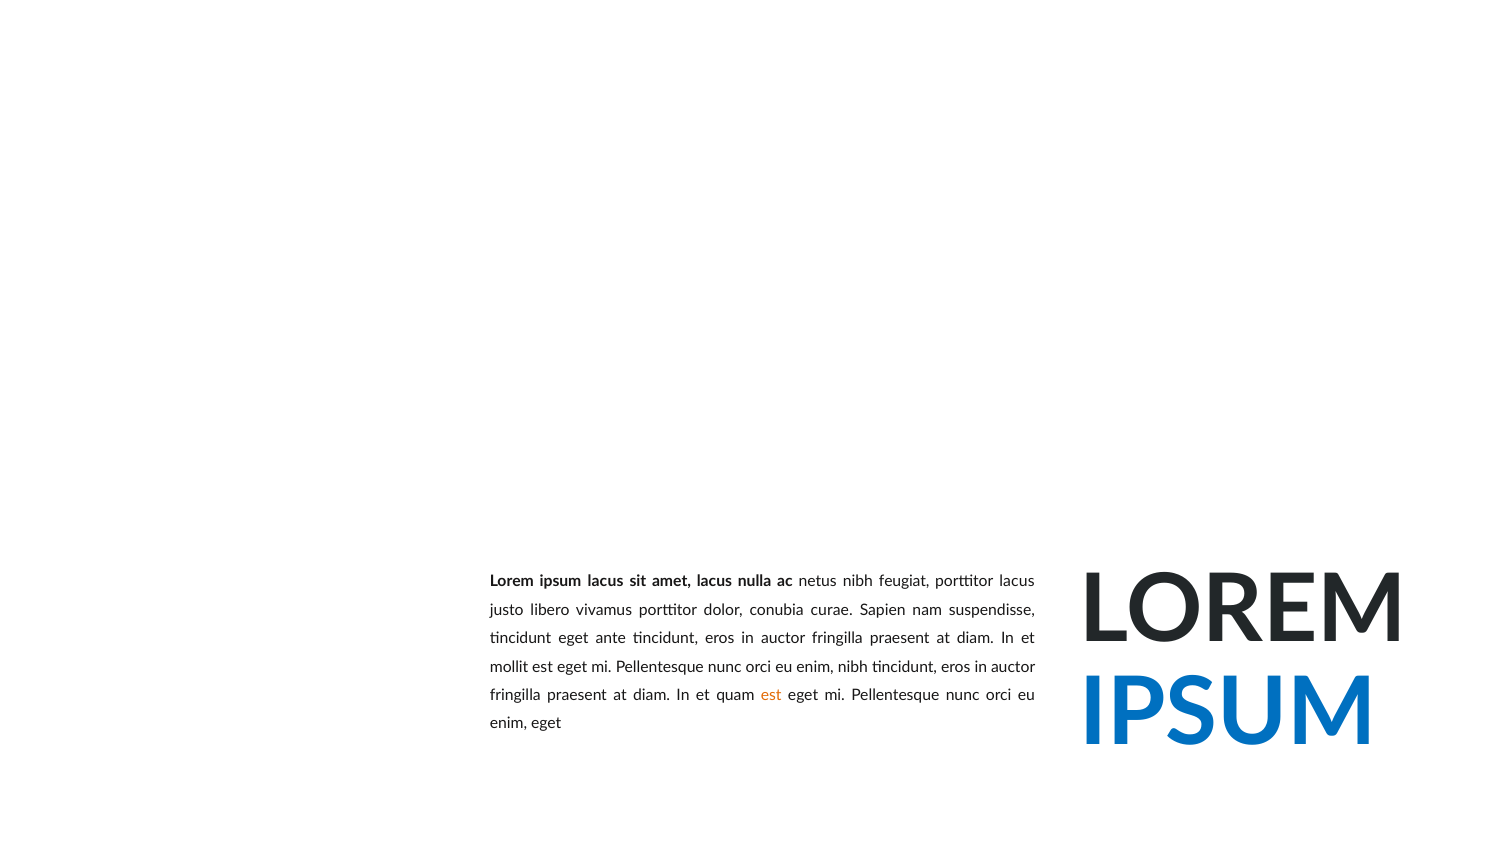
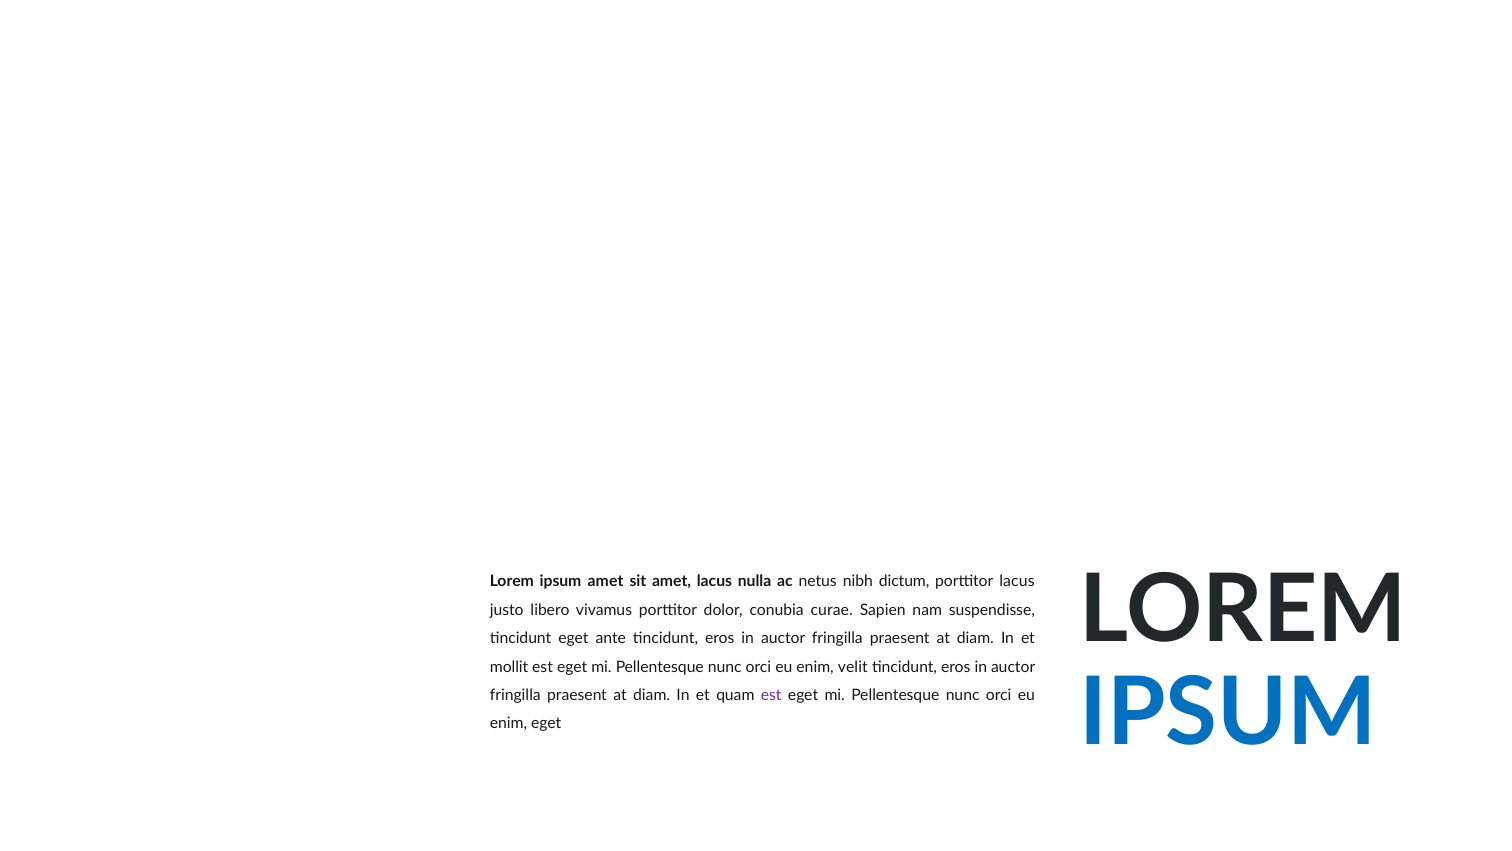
ipsum lacus: lacus -> amet (605, 581)
feugiat: feugiat -> dictum (904, 581)
enim nibh: nibh -> velit (853, 667)
est colour: orange -> purple (771, 695)
